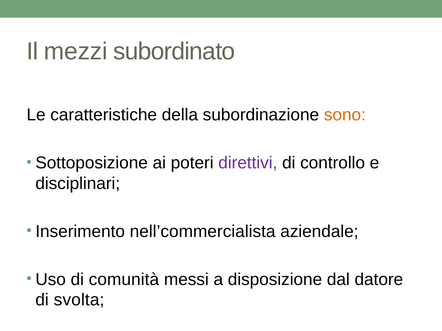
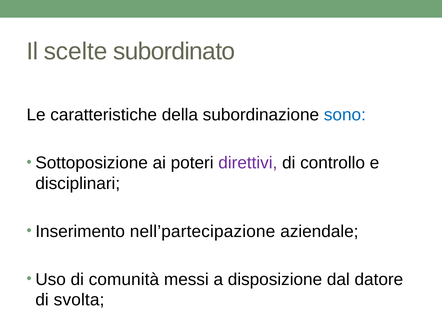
mezzi: mezzi -> scelte (76, 51)
sono colour: orange -> blue (345, 115)
nell’commercialista: nell’commercialista -> nell’partecipazione (203, 232)
